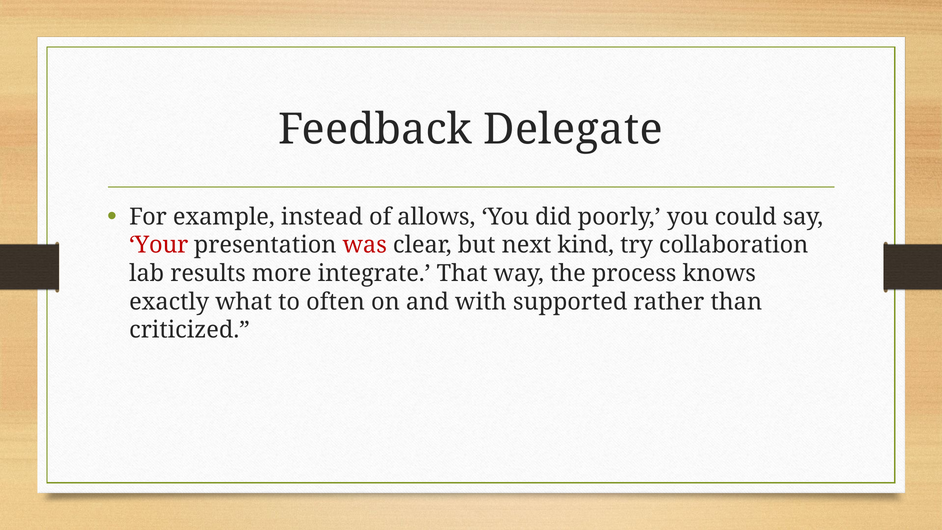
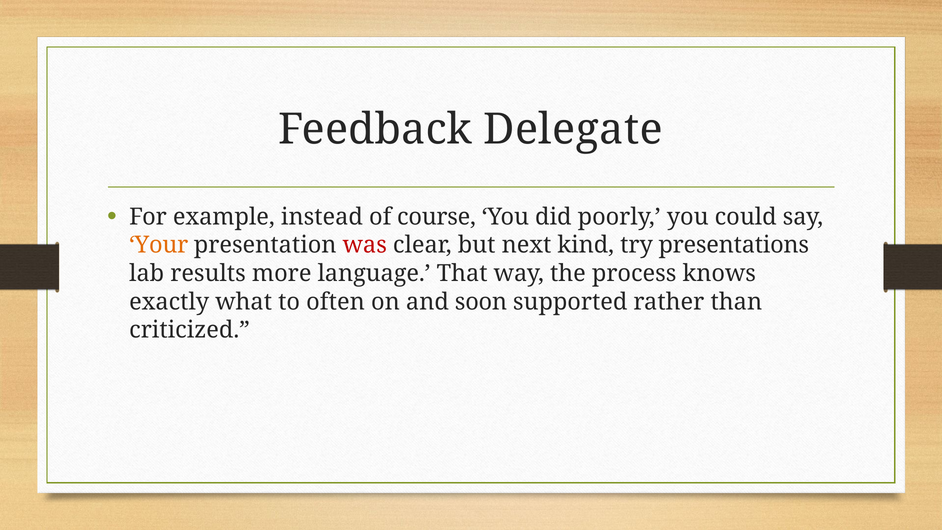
allows: allows -> course (437, 217)
Your colour: red -> orange (159, 245)
collaboration: collaboration -> presentations (734, 245)
integrate: integrate -> language (374, 273)
with: with -> soon (481, 302)
